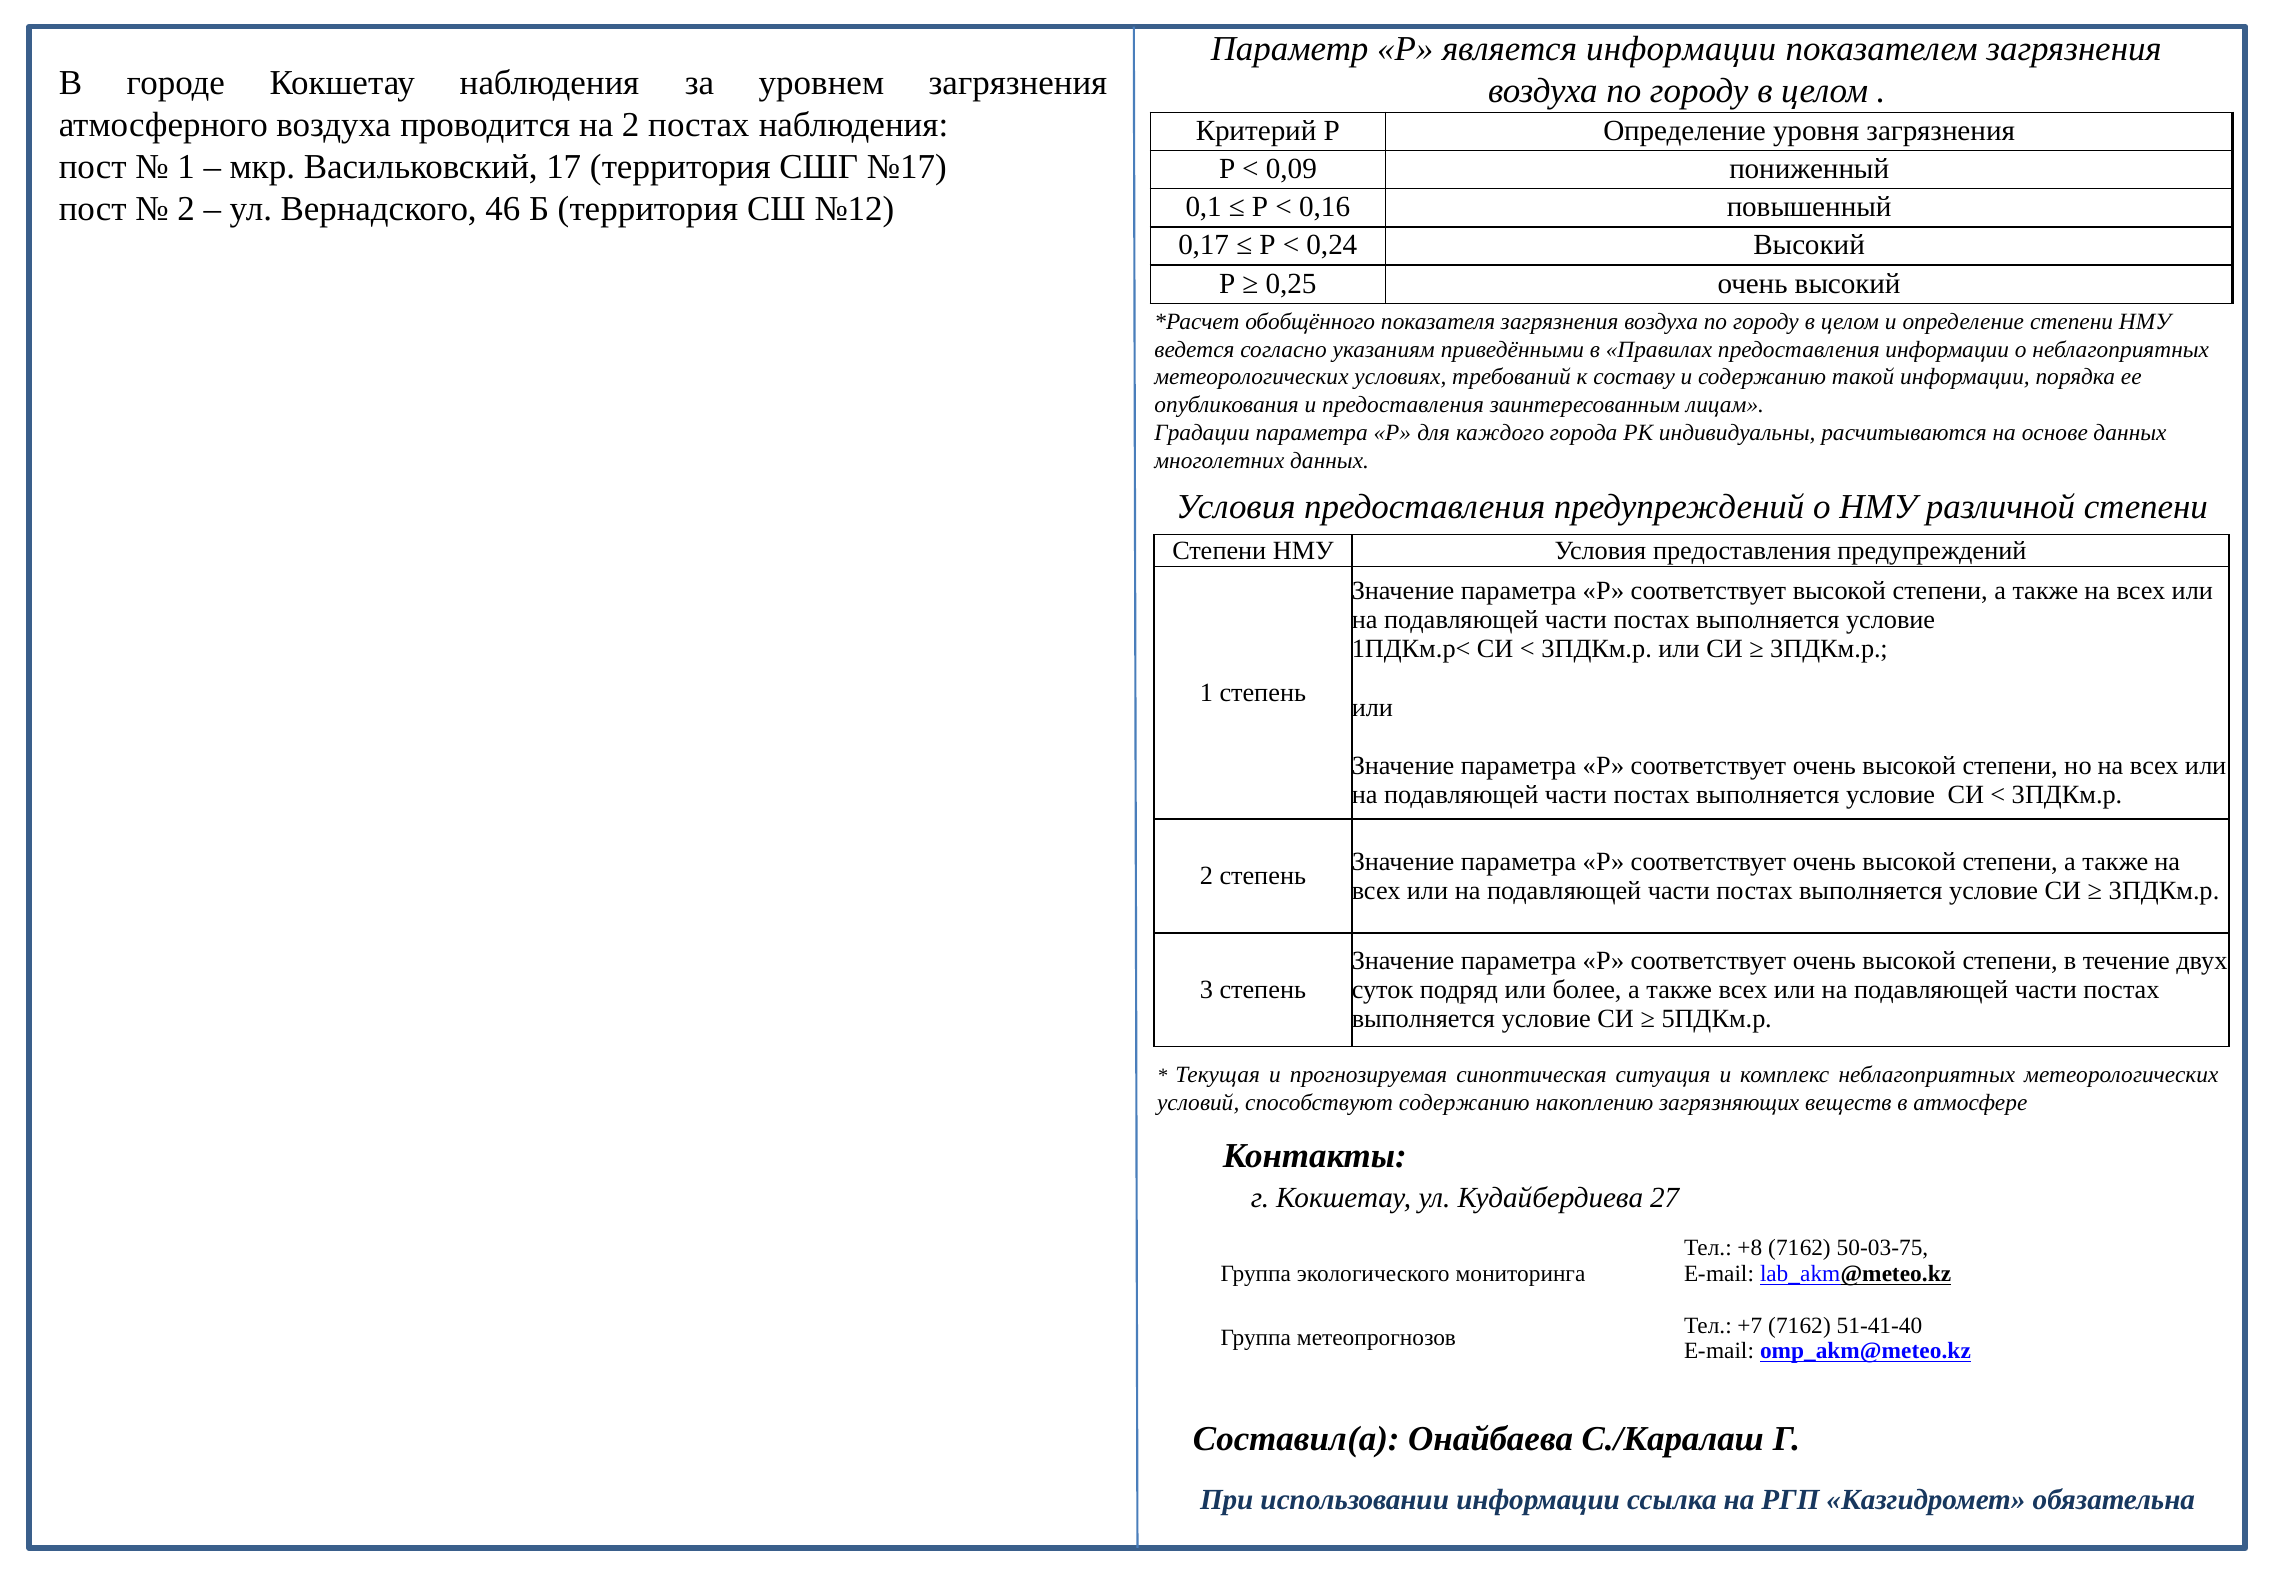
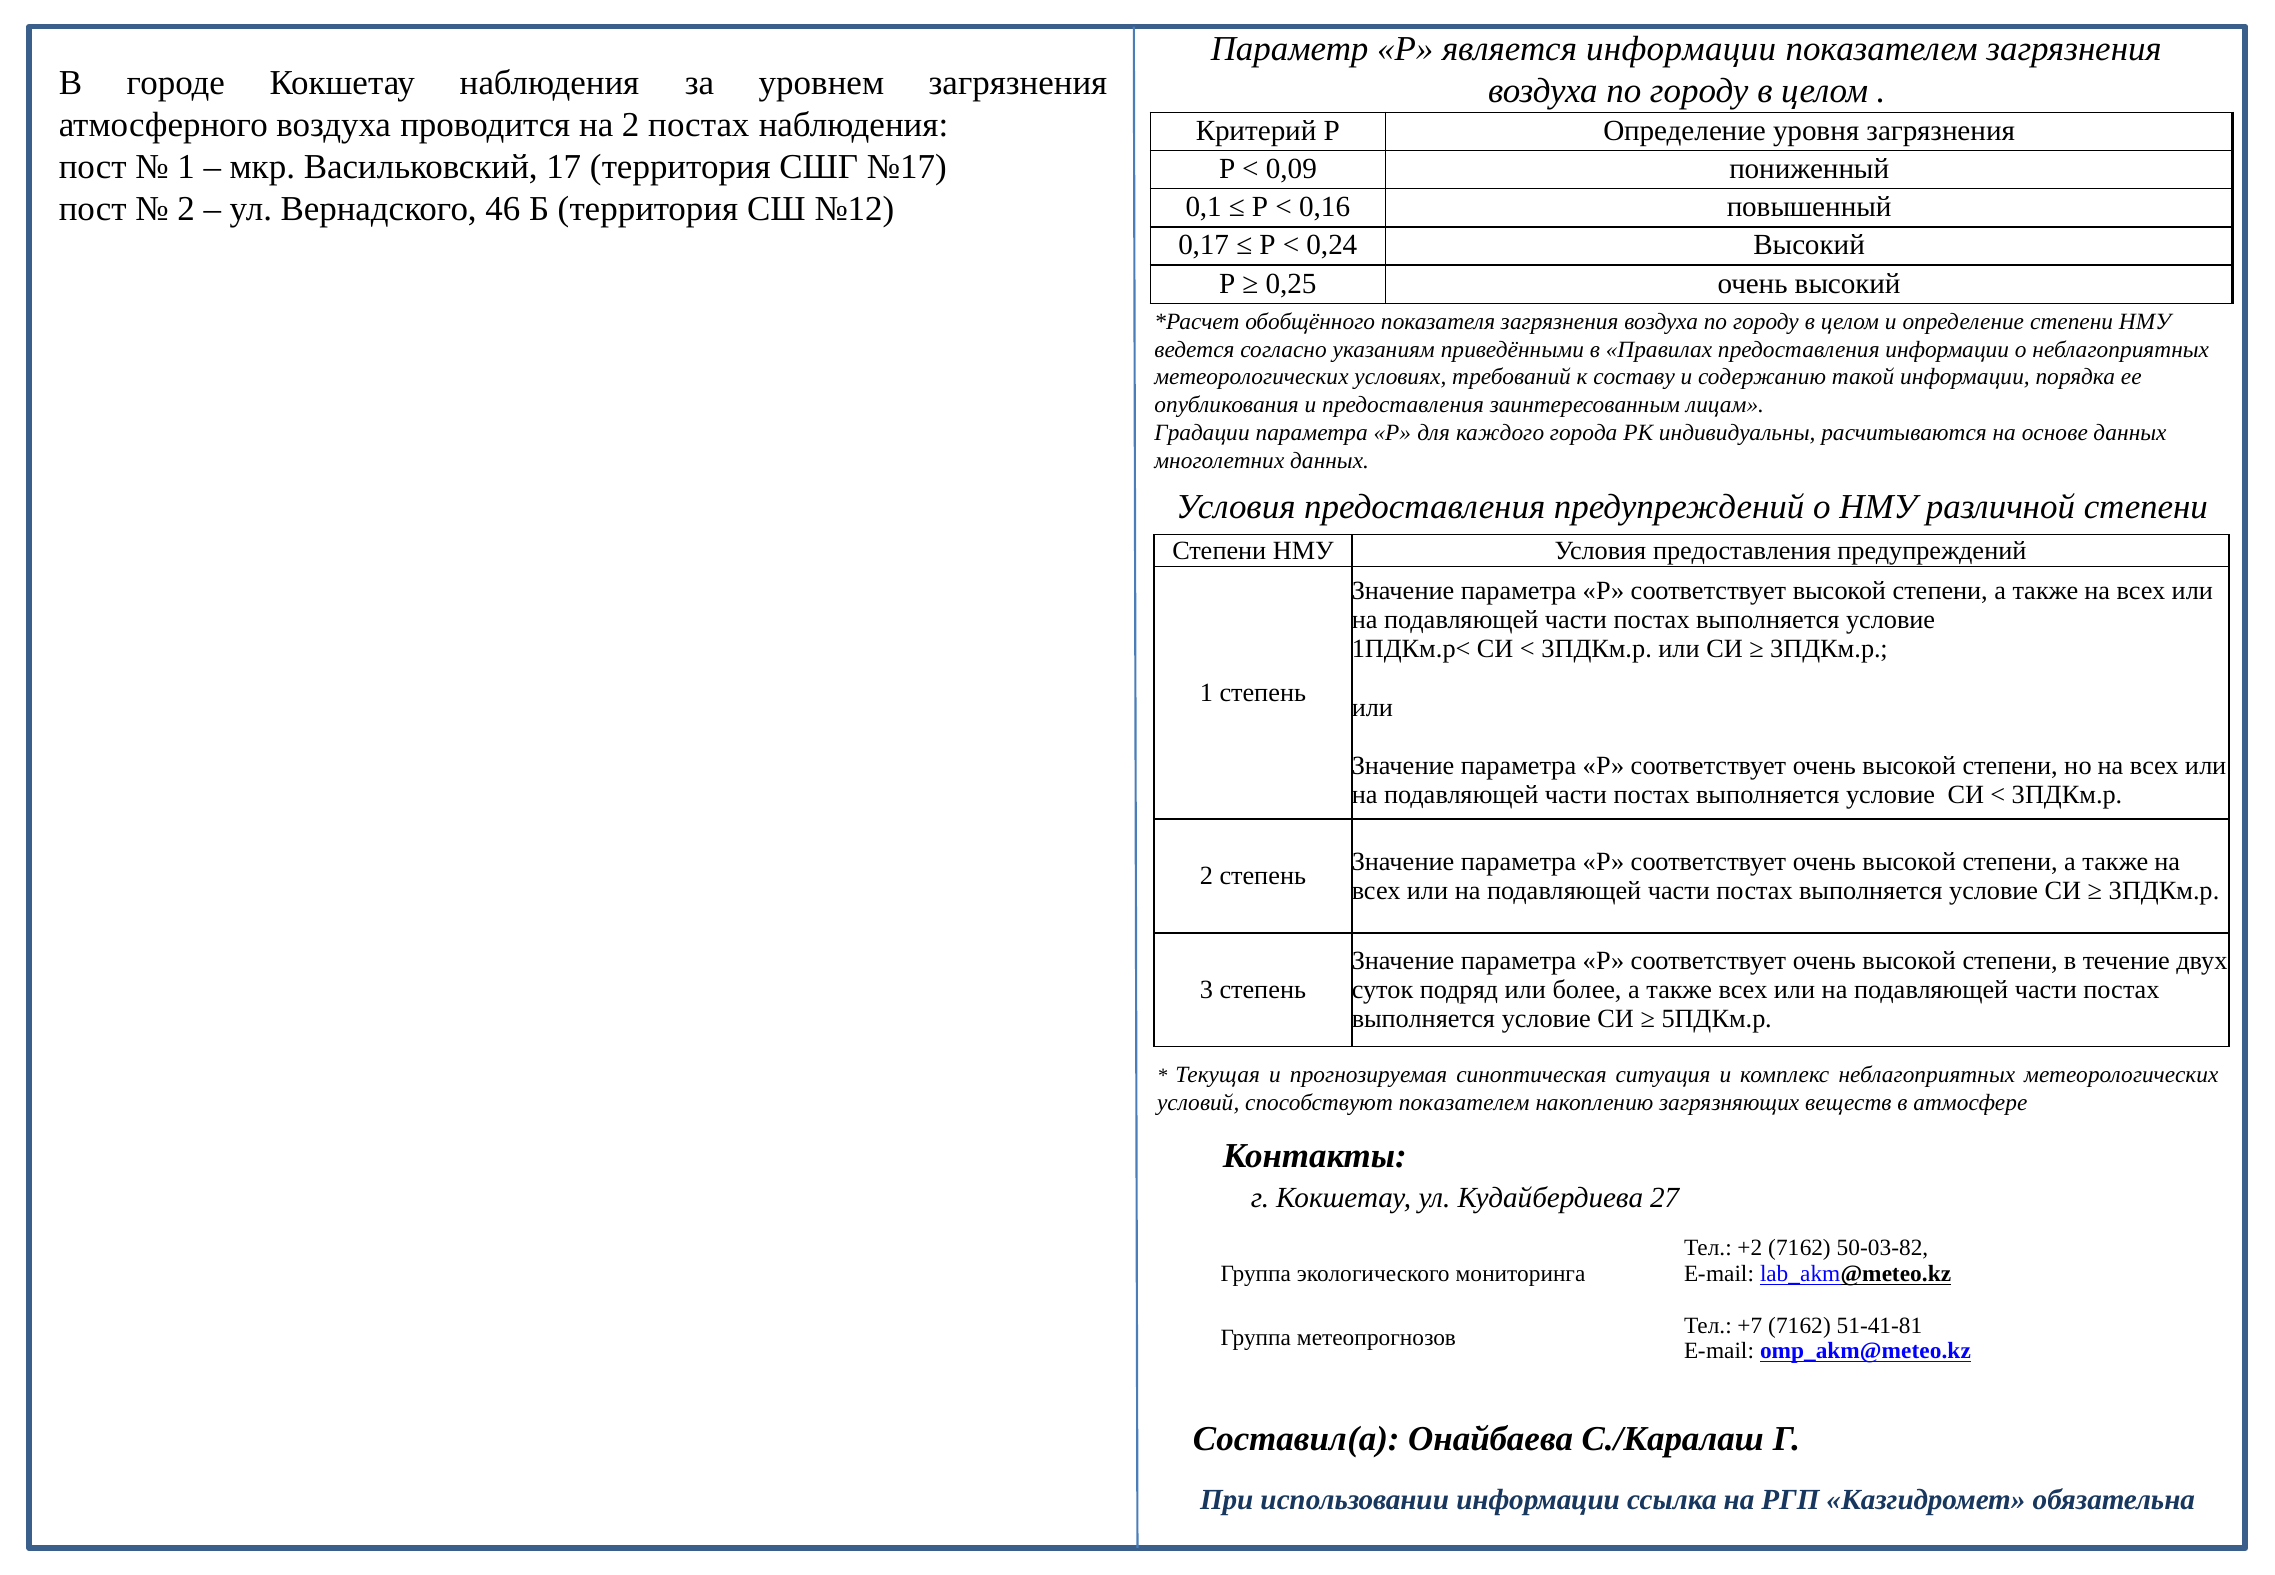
способствуют содержанию: содержанию -> показателем (1464, 1103)
+8: +8 -> +2 (1750, 1248)
50-03-75: 50-03-75 -> 50-03-82 (1882, 1248)
51-41-40: 51-41-40 -> 51-41-81 (1879, 1325)
